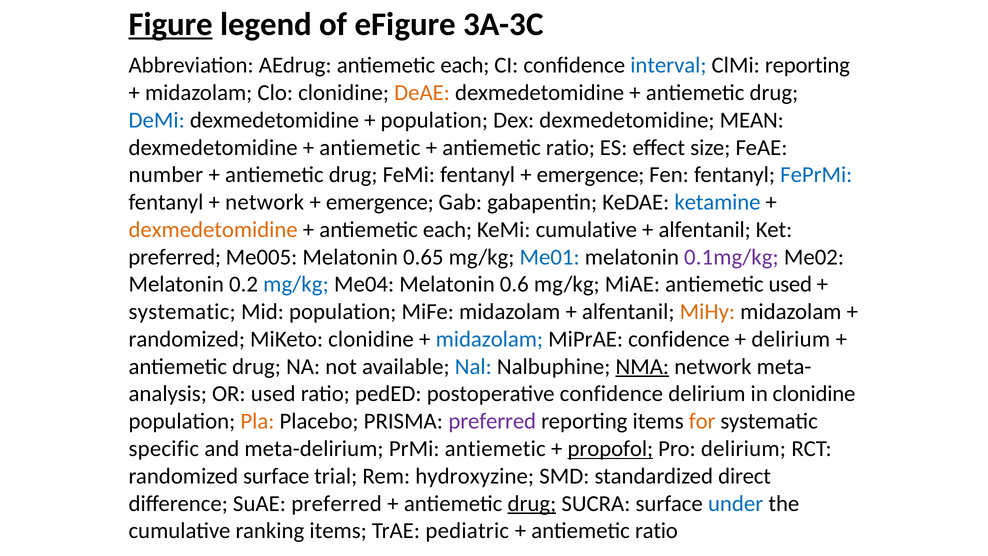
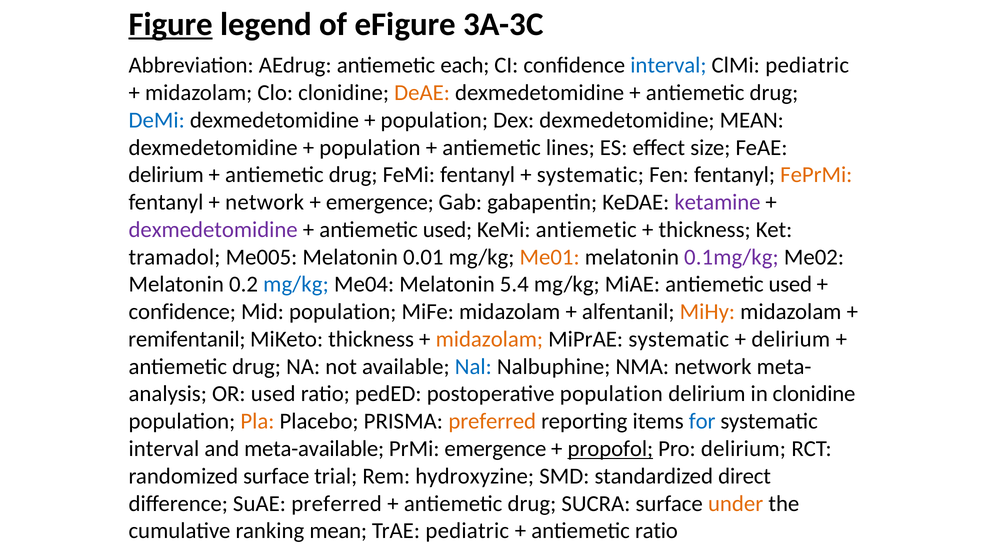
ClMi reporting: reporting -> pediatric (807, 65)
antiemetic: antiemetic -> population (370, 147)
ratio: ratio -> lines (570, 147)
number: number -> delirium (166, 175)
emergence: emergence -> systematic (590, 175)
FePrMi colour: blue -> orange (816, 175)
ketamine colour: blue -> purple (717, 202)
dexmedetomidine colour: orange -> purple (213, 230)
each: each -> used (448, 230)
KeMi cumulative: cumulative -> antiemetic (586, 230)
alfentanil: alfentanil -> thickness (705, 230)
preferred: preferred -> tramadol (174, 257)
0.65: 0.65 -> 0.01 (423, 257)
Me01 colour: blue -> orange (550, 257)
0.6: 0.6 -> 5.4 (514, 284)
systematic: systematic -> confidence (182, 312)
randomized: randomized -> remifentanil (187, 339)
MiKeto clonidine: clonidine -> thickness (371, 339)
midazolam colour: blue -> orange (489, 339)
MiPrAE confidence: confidence -> systematic (679, 339)
NMA underline: present -> none (642, 366)
postoperative confidence: confidence -> population (611, 394)
preferred colour: purple -> orange (492, 421)
for colour: orange -> blue (702, 421)
specific: specific -> interval (164, 449)
meta-delirium: meta-delirium -> meta-available (314, 449)
PrMi antiemetic: antiemetic -> emergence (495, 449)
drug underline: present -> none (532, 503)
under colour: blue -> orange (736, 503)
ranking items: items -> mean (338, 531)
